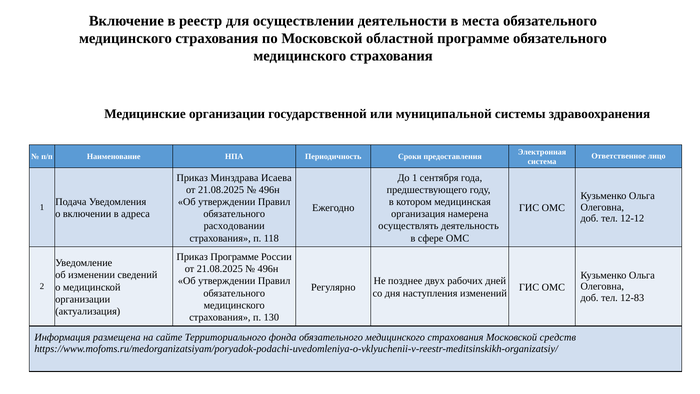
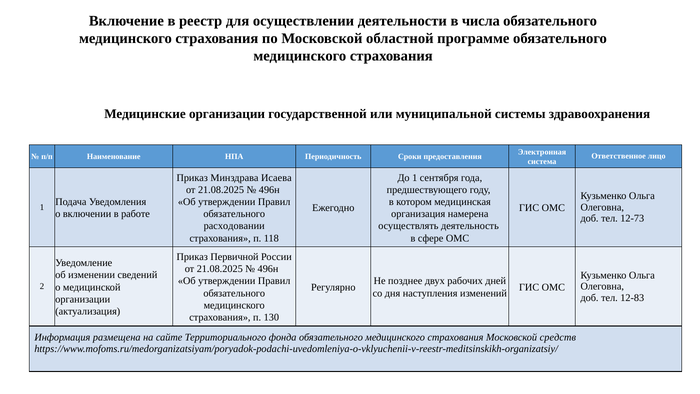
места: места -> числа (481, 21)
адреса: адреса -> работе (136, 214)
12-12: 12-12 -> 12-73 (632, 218)
Приказ Программе: Программе -> Первичной (235, 257)
